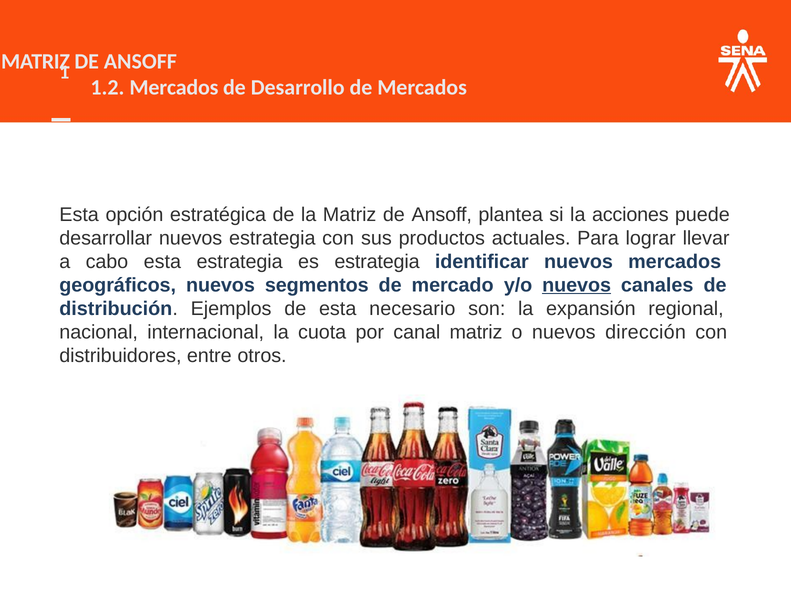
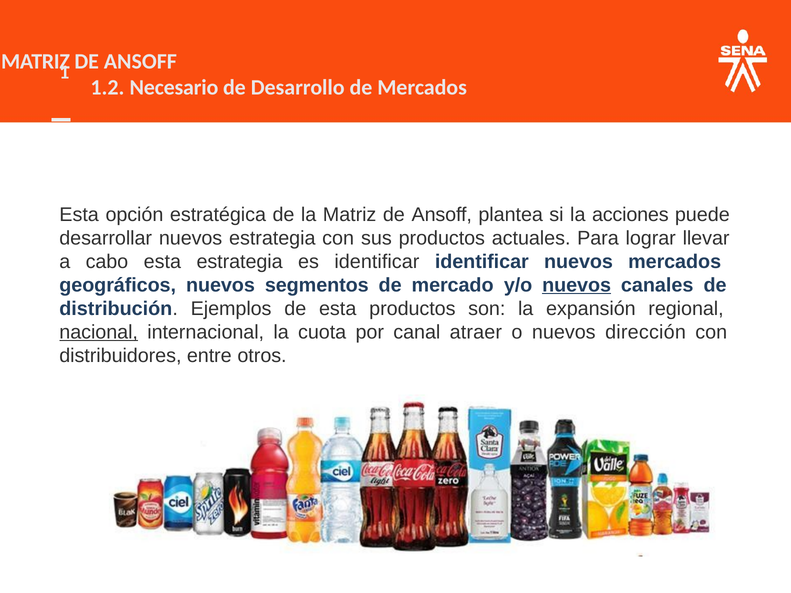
1.2 Mercados: Mercados -> Necesario (174, 88)
es estrategia: estrategia -> identificar (377, 262)
esta necesario: necesario -> productos (412, 309)
nacional underline: none -> present (99, 332)
canal matriz: matriz -> atraer (476, 332)
